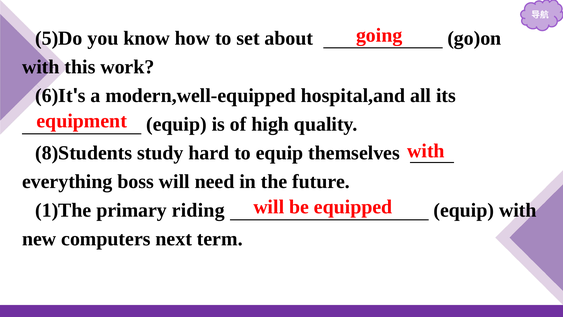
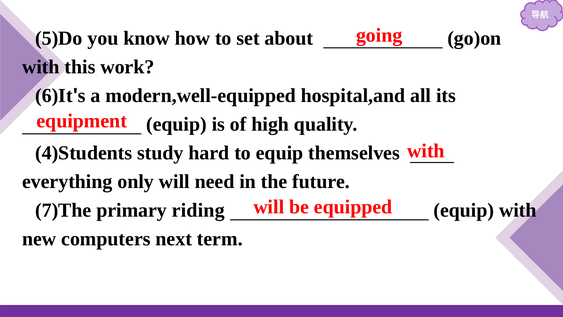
8)Students: 8)Students -> 4)Students (84, 153)
boss: boss -> only (136, 181)
1)The: 1)The -> 7)The (63, 210)
